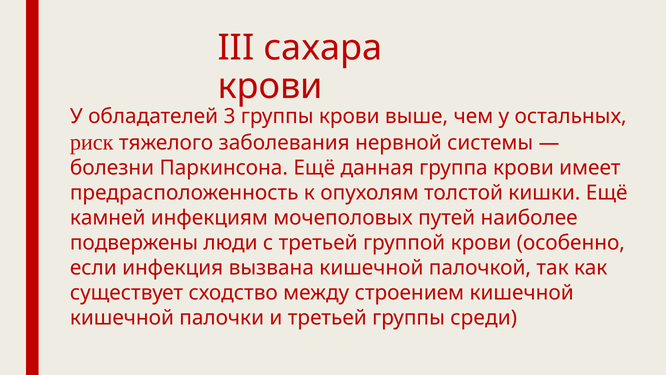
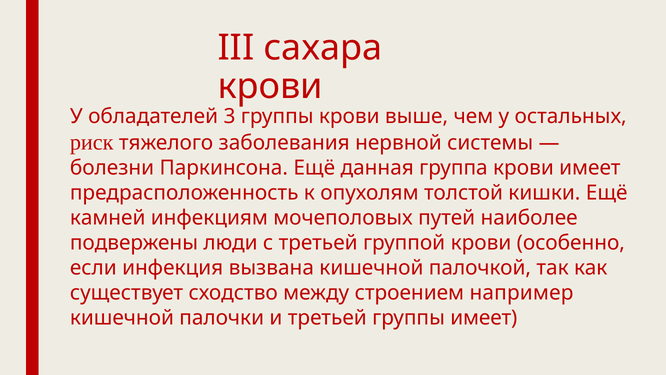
строением кишечной: кишечной -> например (521, 293)
группы среди: среди -> имеет (484, 318)
